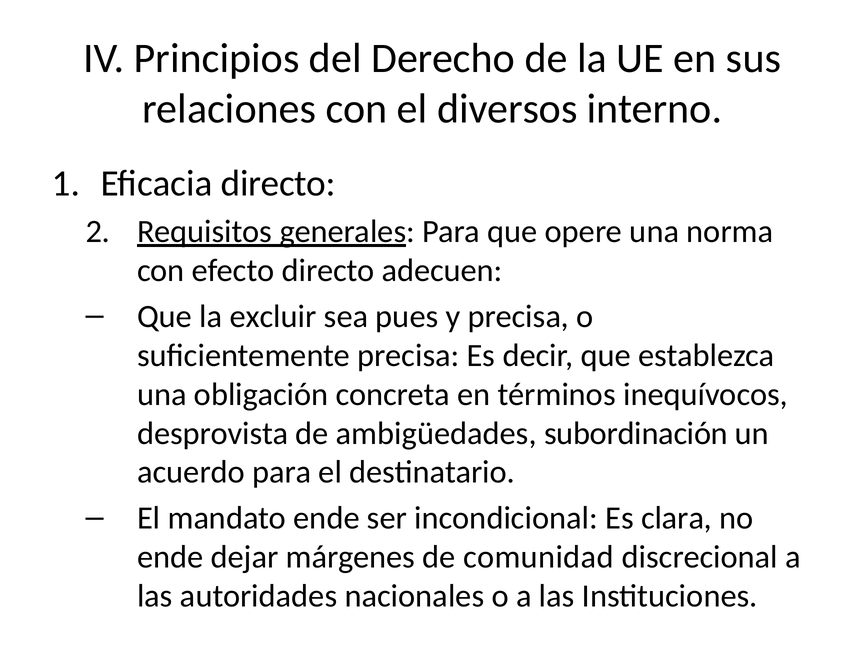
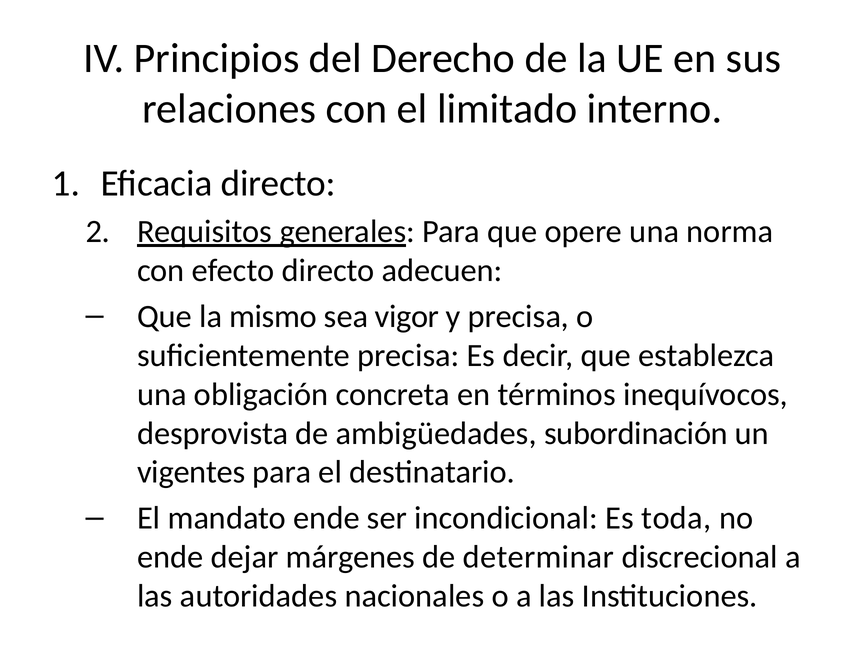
diversos: diversos -> limitado (507, 109)
excluir: excluir -> mismo (273, 316)
pues: pues -> vigor (407, 316)
acuerdo: acuerdo -> vigentes (191, 472)
clara: clara -> toda (676, 518)
comunidad: comunidad -> determinar (538, 557)
